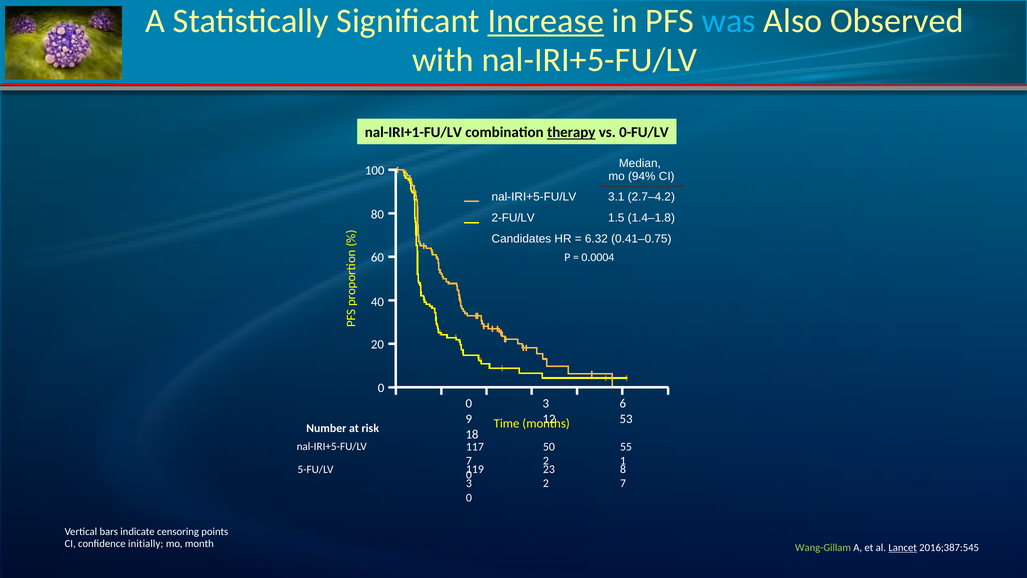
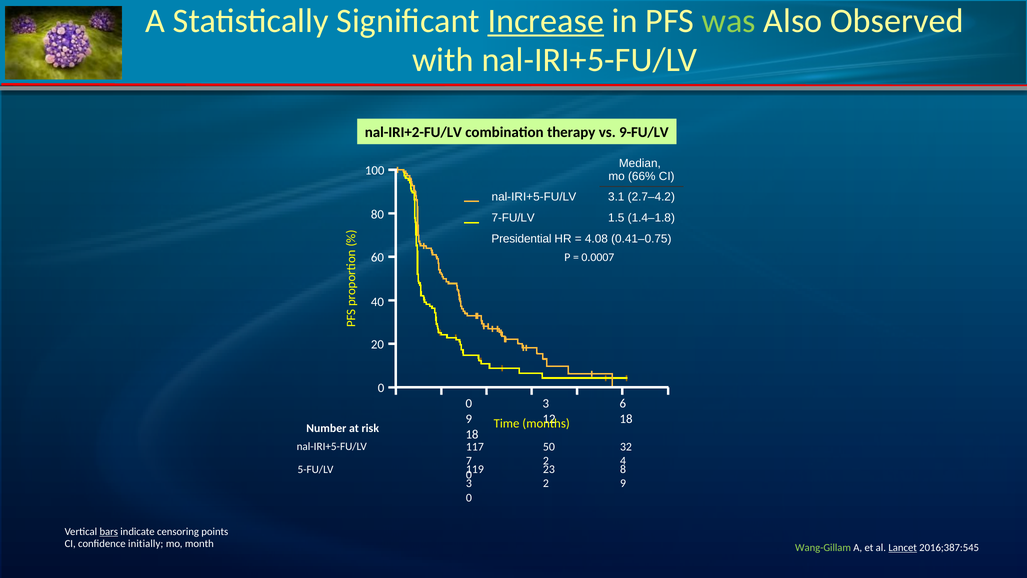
was colour: light blue -> light green (729, 21)
nal-IRI+1-FU/LV: nal-IRI+1-FU/LV -> nal-IRI+2-FU/LV (413, 132)
therapy underline: present -> none (571, 132)
0-FU/LV: 0-FU/LV -> 9-FU/LV (644, 132)
94%: 94% -> 66% (642, 176)
2-FU/LV: 2-FU/LV -> 7-FU/LV (513, 218)
Candidates: Candidates -> Presidential (521, 239)
6.32: 6.32 -> 4.08 (596, 239)
0.0004: 0.0004 -> 0.0007 (598, 257)
53: 53 -> 18 (626, 419)
55: 55 -> 32 (626, 447)
1: 1 -> 4 (623, 461)
2 7: 7 -> 9 (623, 483)
bars underline: none -> present (109, 531)
